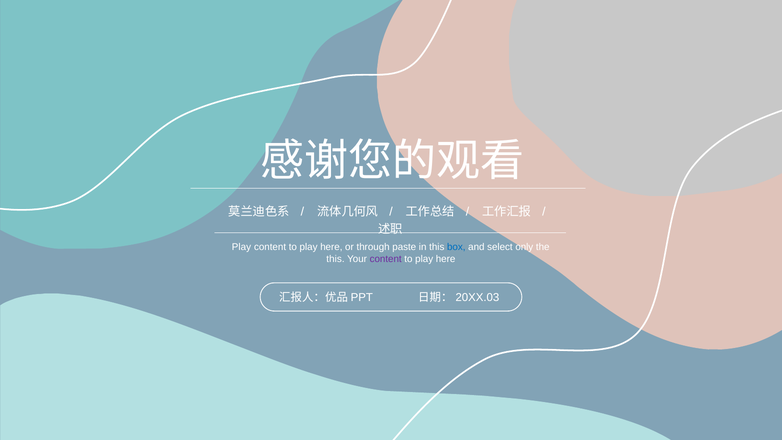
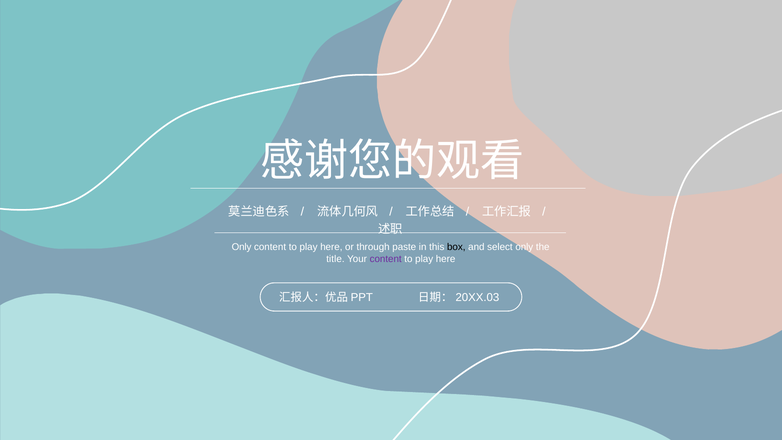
Play: Play -> Only (242, 247)
box colour: blue -> black (456, 247)
this: this -> title (335, 259)
